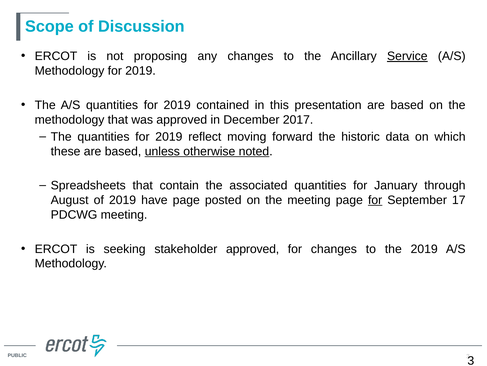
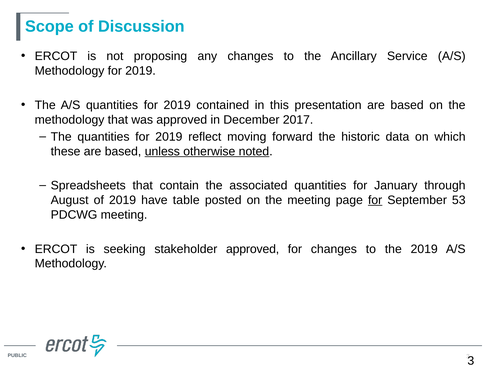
Service underline: present -> none (407, 56)
have page: page -> table (186, 200)
17: 17 -> 53 (459, 200)
